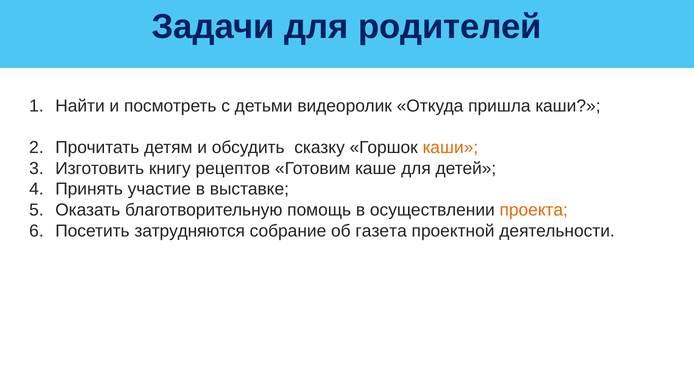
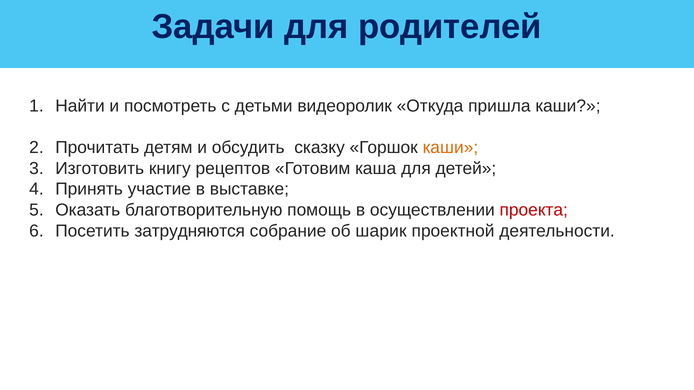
каше: каше -> каша (376, 169)
проекта colour: orange -> red (534, 210)
газета: газета -> шарик (381, 231)
